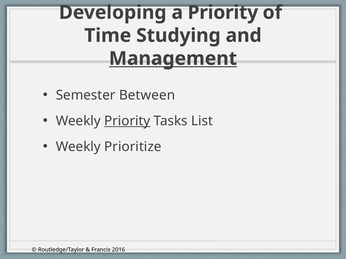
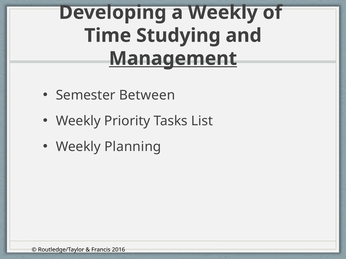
a Priority: Priority -> Weekly (223, 13)
Priority underline: present -> none (127, 121)
Prioritize: Prioritize -> Planning (133, 147)
